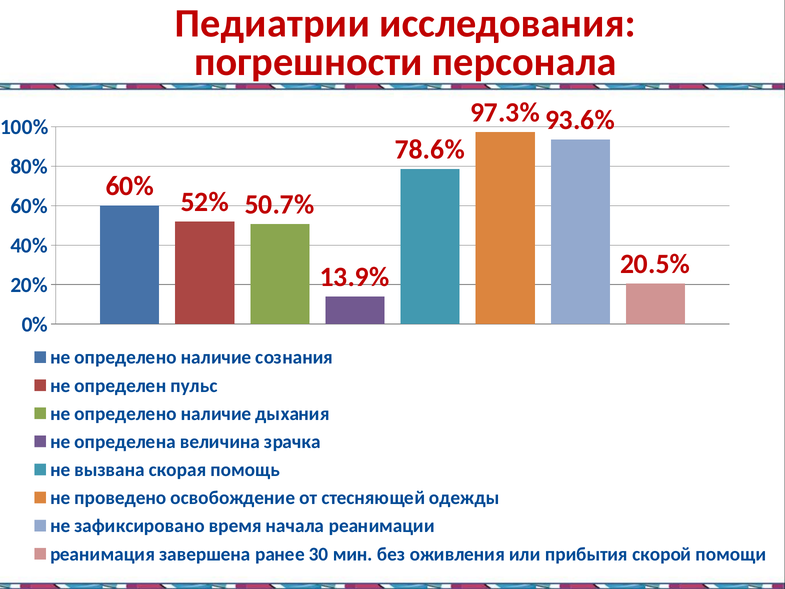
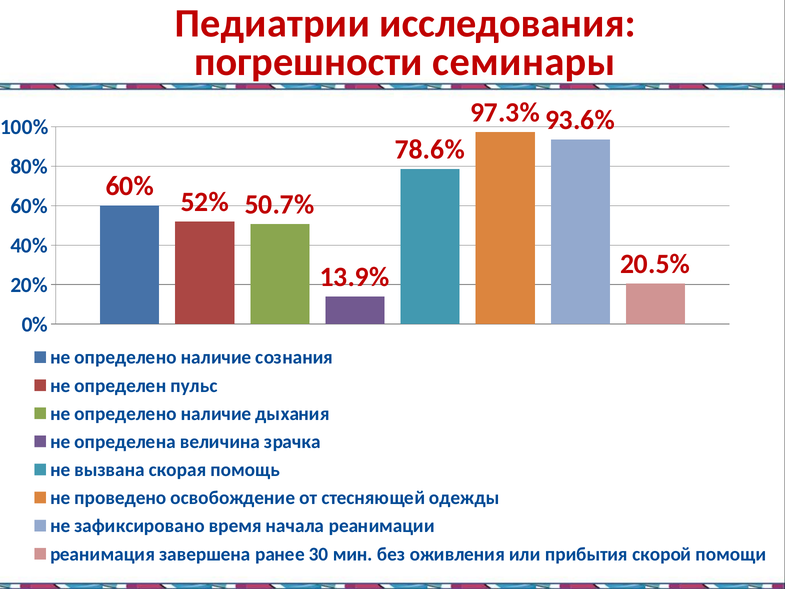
персонала: персонала -> семинары (524, 62)
